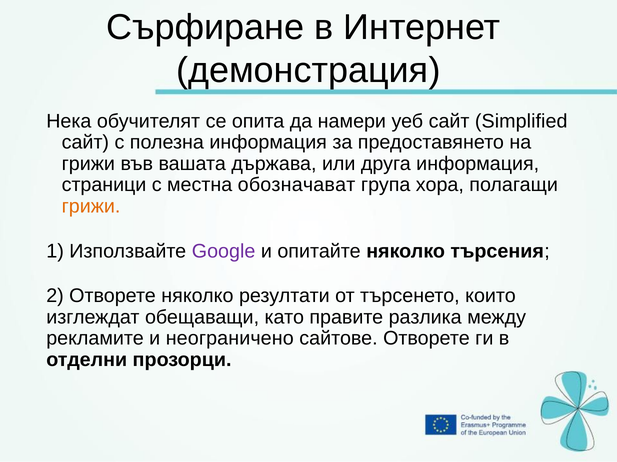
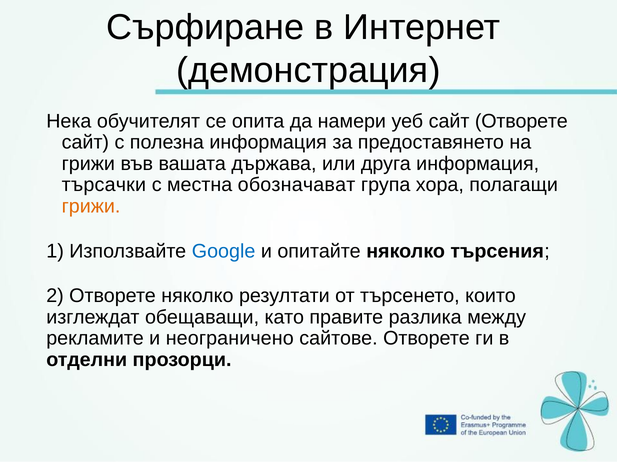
сайт Simplified: Simplified -> Отворете (521, 121)
страници: страници -> търсачки (104, 185)
Google colour: purple -> blue (224, 251)
